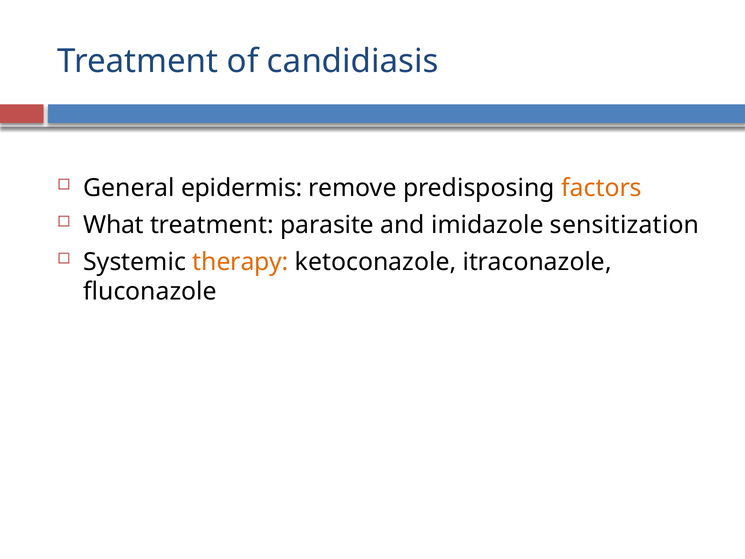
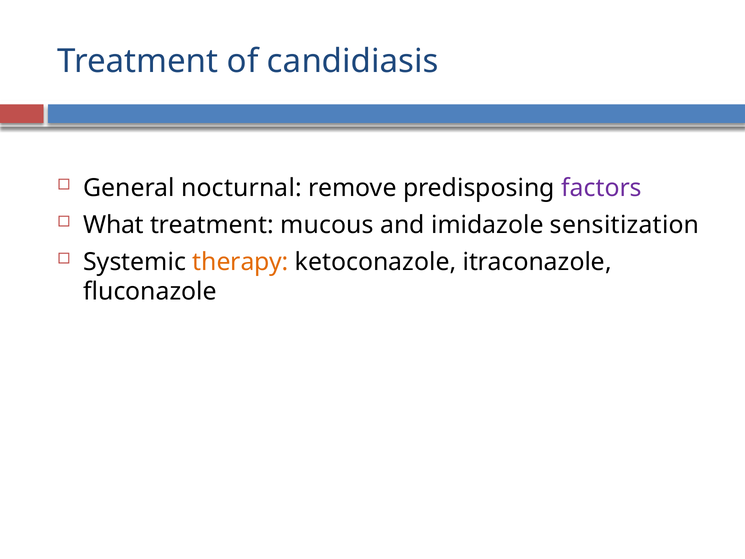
epidermis: epidermis -> nocturnal (242, 188)
factors colour: orange -> purple (601, 188)
parasite: parasite -> mucous (327, 225)
